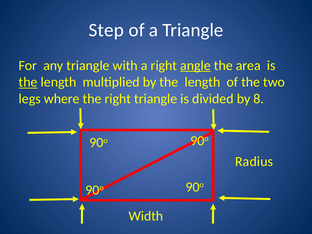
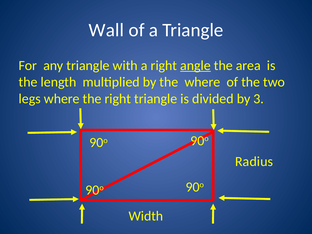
Step: Step -> Wall (106, 30)
the underline: present -> none (28, 82)
by the length: length -> where (202, 82)
8: 8 -> 3 (259, 99)
